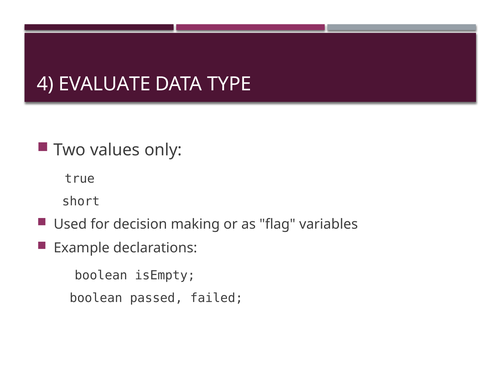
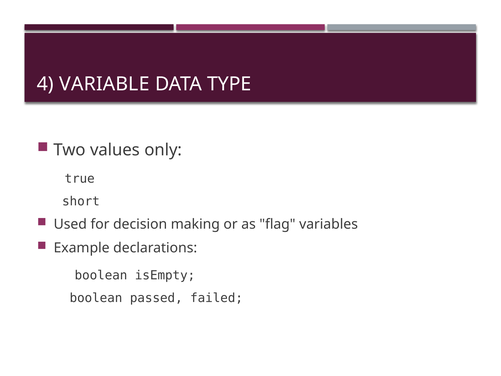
EVALUATE: EVALUATE -> VARIABLE (104, 84)
